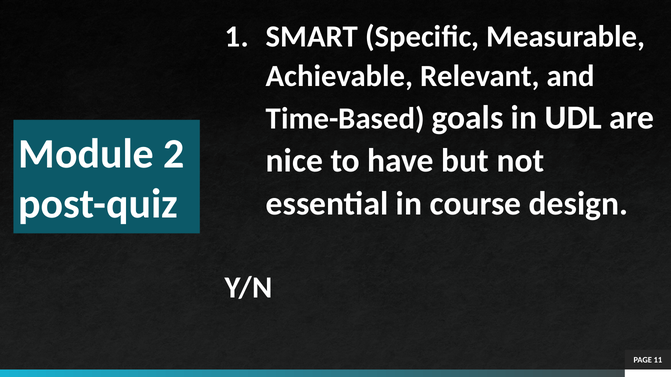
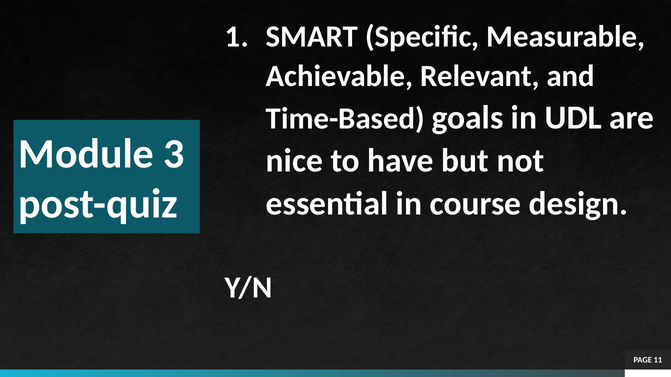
2: 2 -> 3 (174, 154)
